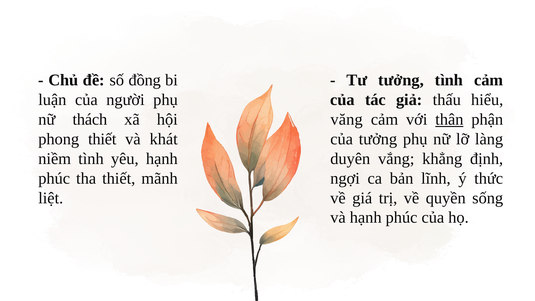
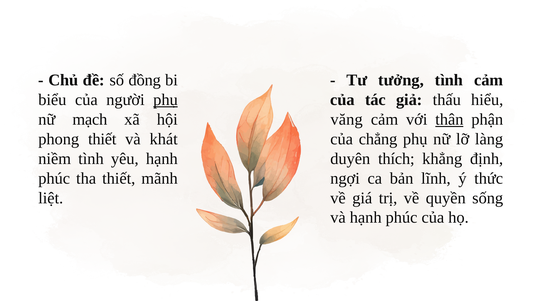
luận: luận -> biểu (52, 100)
phụ underline: none -> present (166, 100)
thách: thách -> mạch (90, 119)
của tưởng: tưởng -> chẳng (378, 139)
vắng: vắng -> thích (396, 159)
